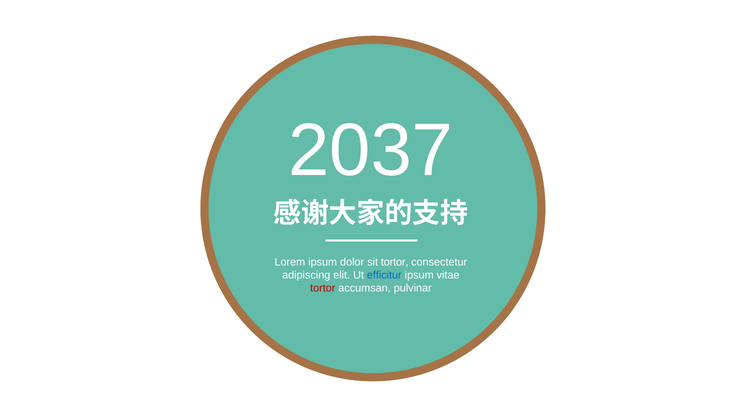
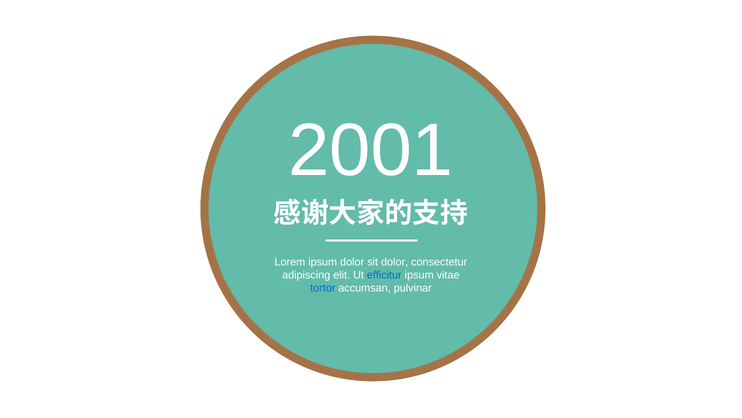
2037: 2037 -> 2001 (371, 151)
sit tortor: tortor -> dolor (395, 262)
tortor colour: red -> blue (323, 288)
